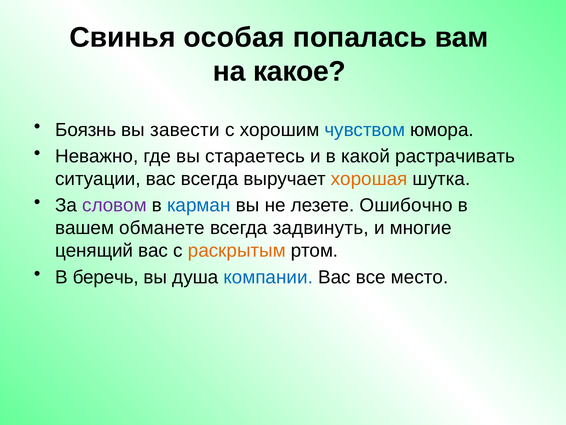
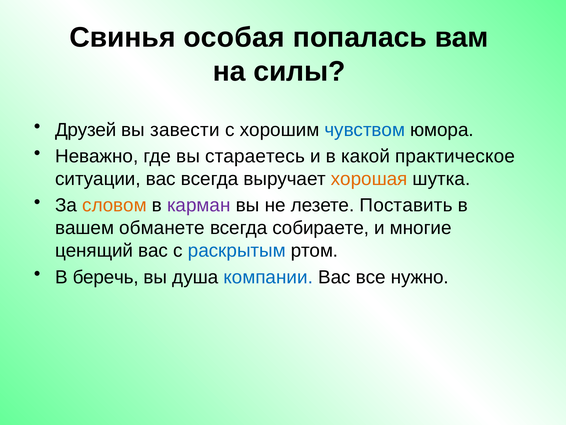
какое: какое -> силы (299, 71)
Боязнь: Боязнь -> Друзей (86, 130)
растрачивать: растрачивать -> практическое (455, 156)
словом colour: purple -> orange (114, 205)
карман colour: blue -> purple (199, 205)
Ошибочно: Ошибочно -> Поставить (406, 205)
задвинуть: задвинуть -> собираете (321, 228)
раскрытым colour: orange -> blue (237, 250)
место: место -> нужно (420, 277)
